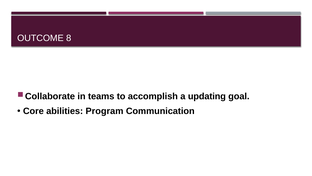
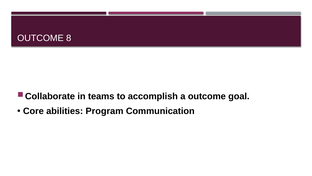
a updating: updating -> outcome (207, 96)
